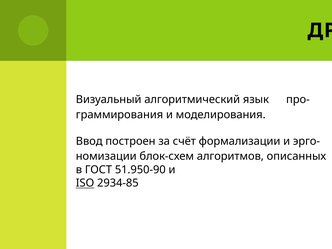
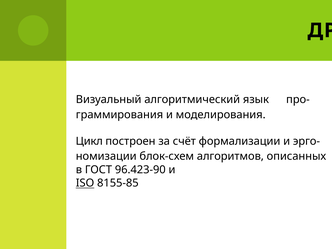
Ввод: Ввод -> Цикл (89, 141)
51.950-90: 51.950-90 -> 96.423-90 (140, 170)
2934-85: 2934-85 -> 8155-85 (118, 183)
